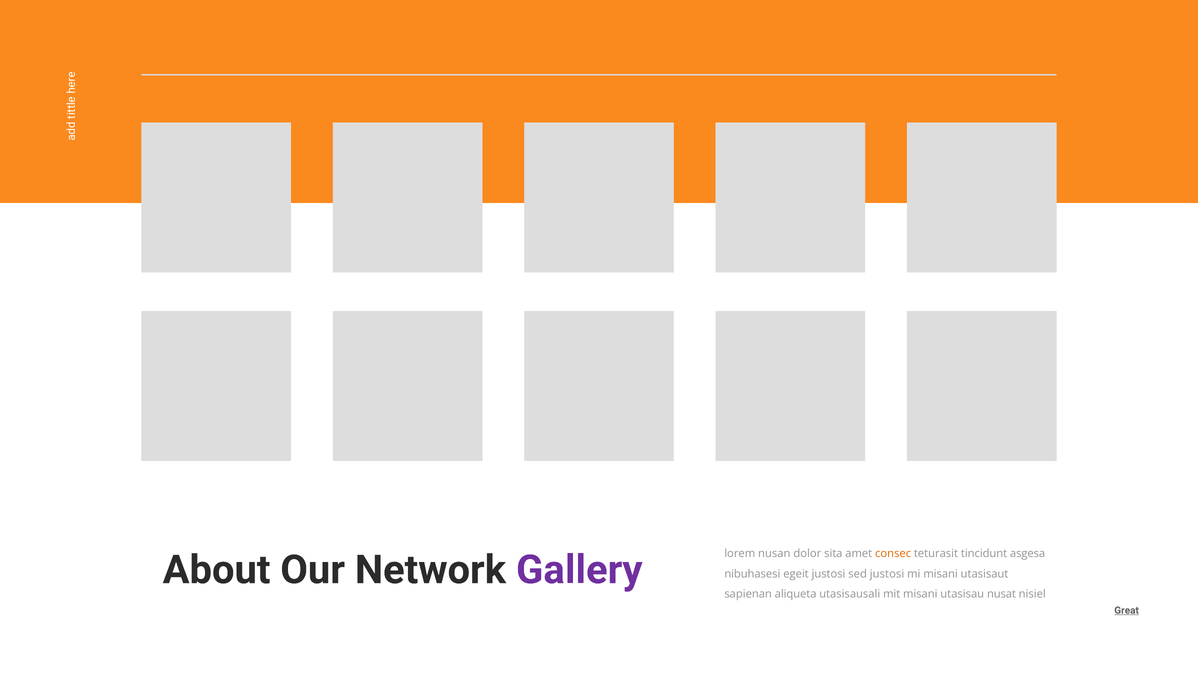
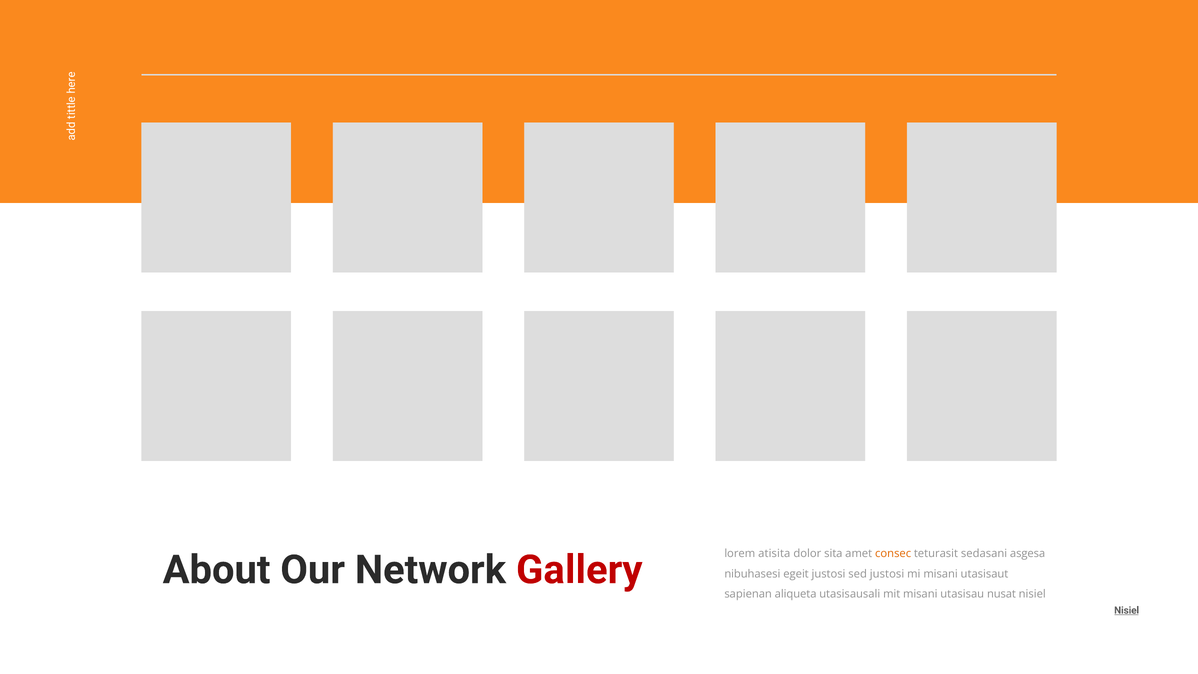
nusan: nusan -> atisita (774, 554)
tincidunt: tincidunt -> sedasani (984, 554)
Gallery colour: purple -> red (579, 570)
Great: Great -> Nisiel (1127, 610)
